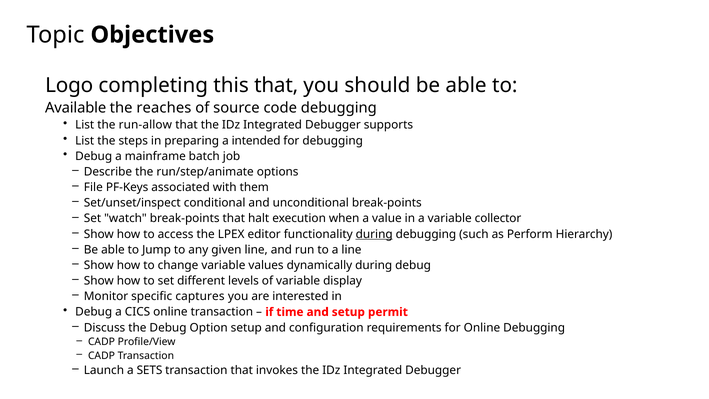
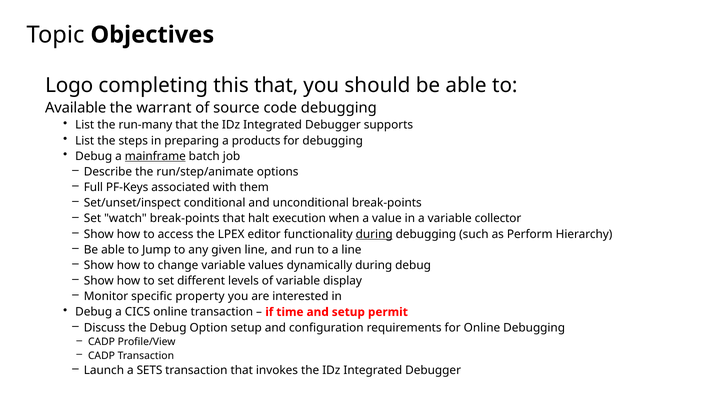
reaches: reaches -> warrant (164, 108)
run-allow: run-allow -> run-many (145, 125)
intended: intended -> products (256, 141)
mainframe underline: none -> present (155, 156)
File: File -> Full (93, 187)
captures: captures -> property (200, 296)
